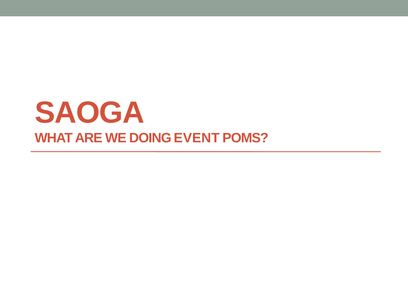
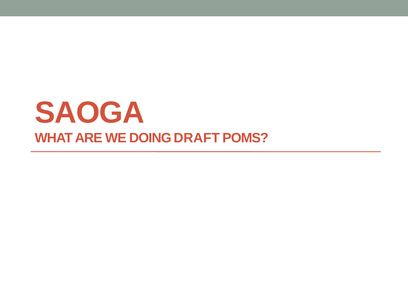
EVENT: EVENT -> DRAFT (197, 138)
